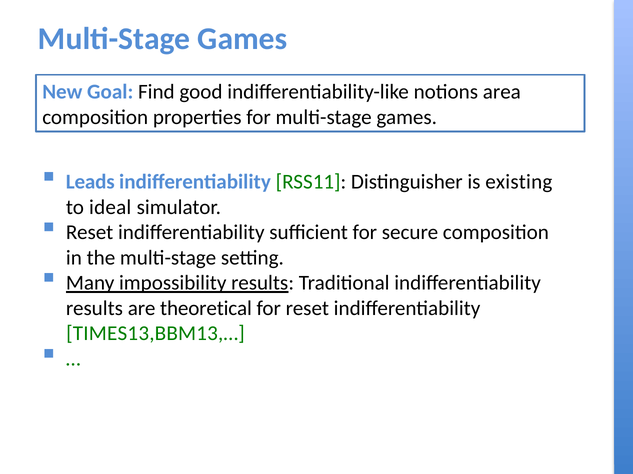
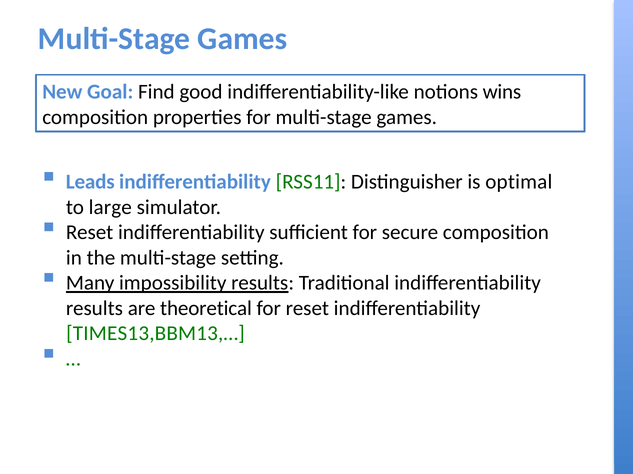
area: area -> wins (502, 92)
existing: existing -> optimal (519, 182)
ideal: ideal -> large (110, 207)
